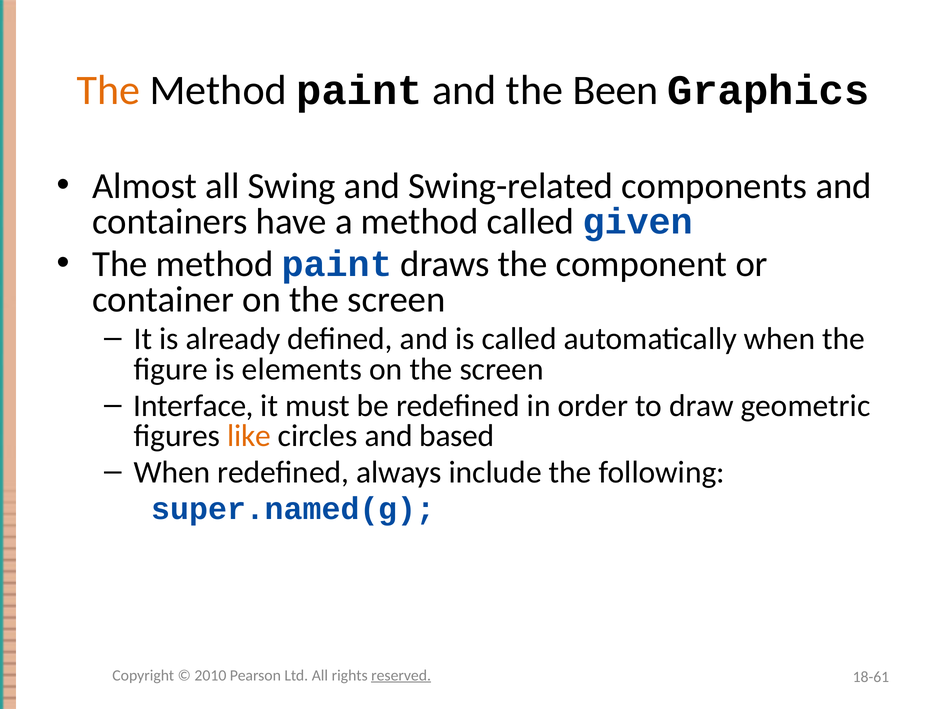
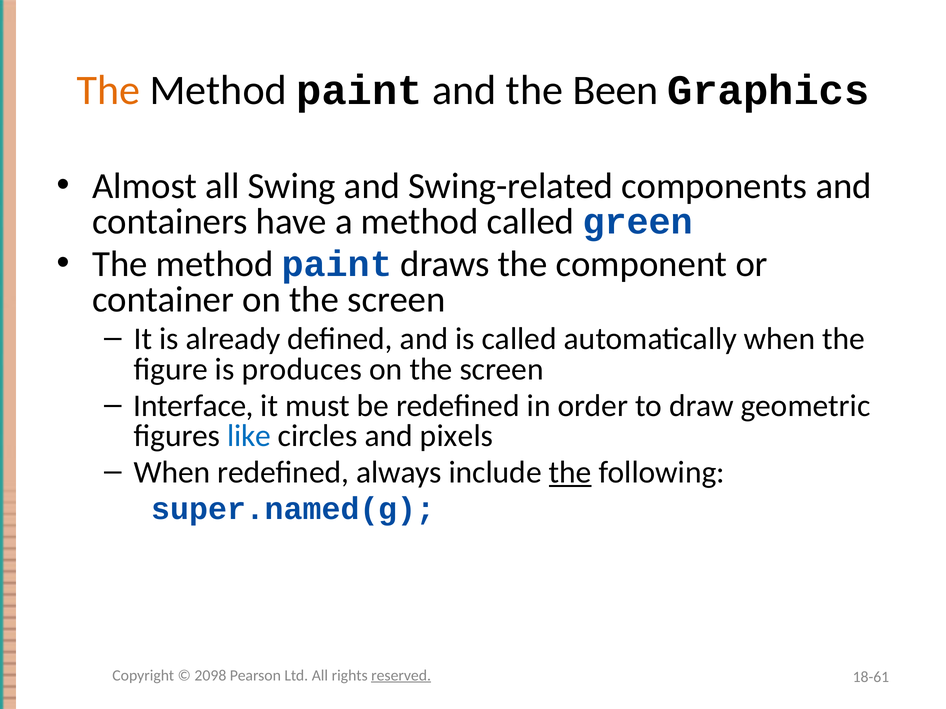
given: given -> green (638, 222)
elements: elements -> produces (302, 369)
like colour: orange -> blue (249, 436)
based: based -> pixels (457, 436)
the underline: none -> present (570, 473)
2010: 2010 -> 2098 (210, 676)
